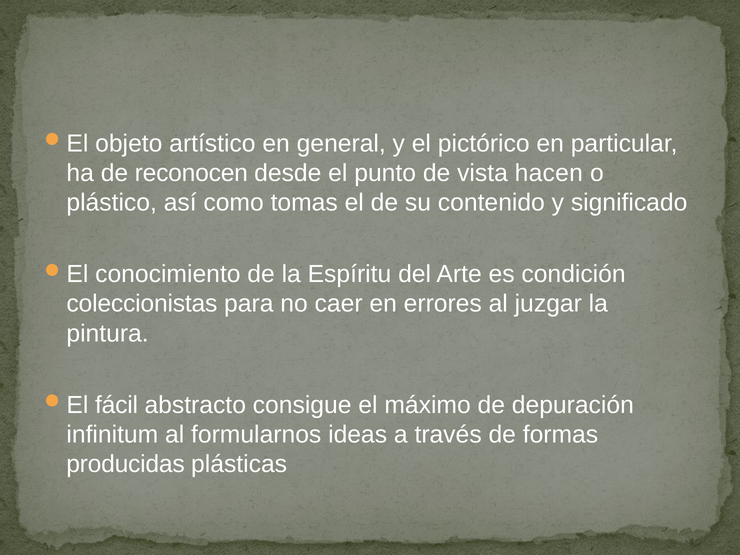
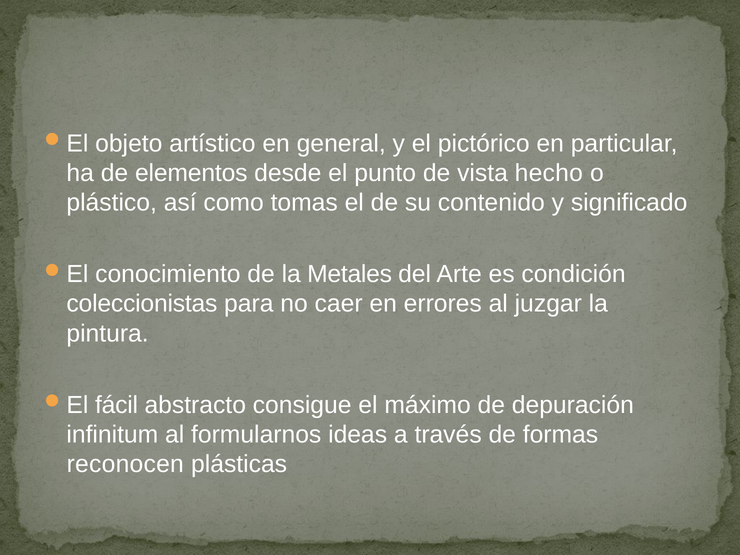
reconocen: reconocen -> elementos (191, 173)
hacen: hacen -> hecho (549, 173)
Espíritu: Espíritu -> Metales (350, 274)
producidas: producidas -> reconocen (125, 464)
